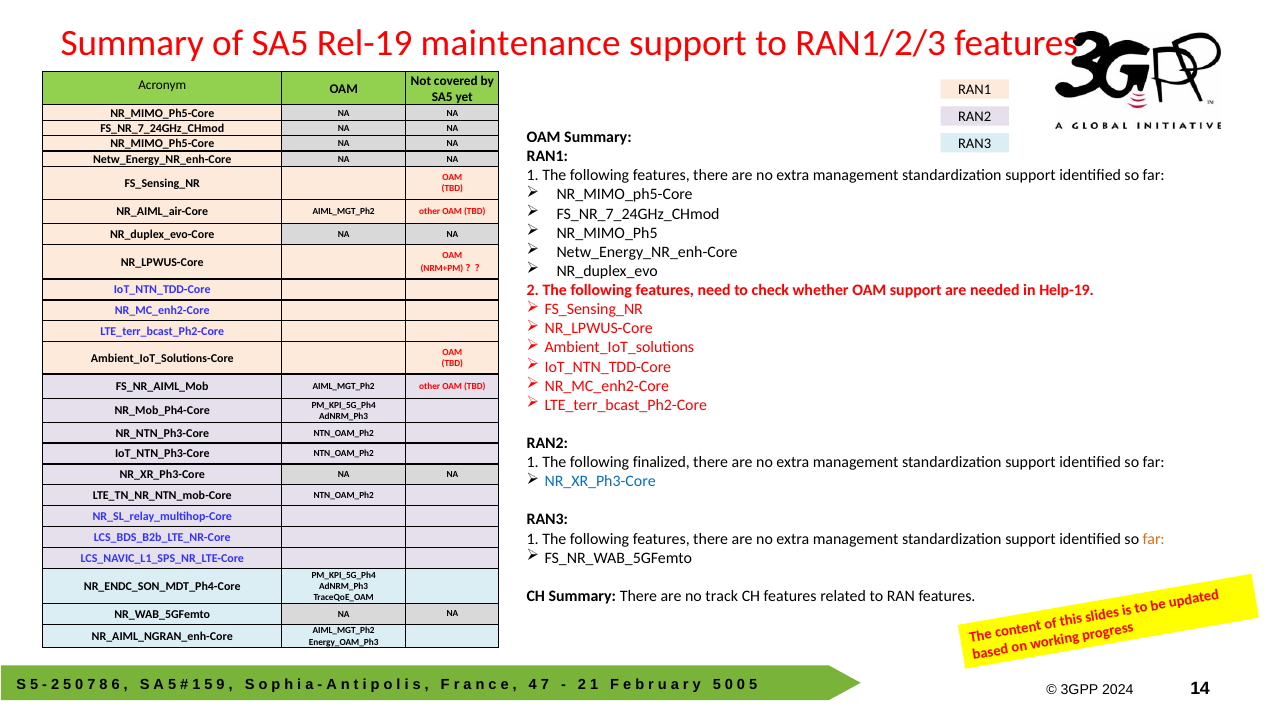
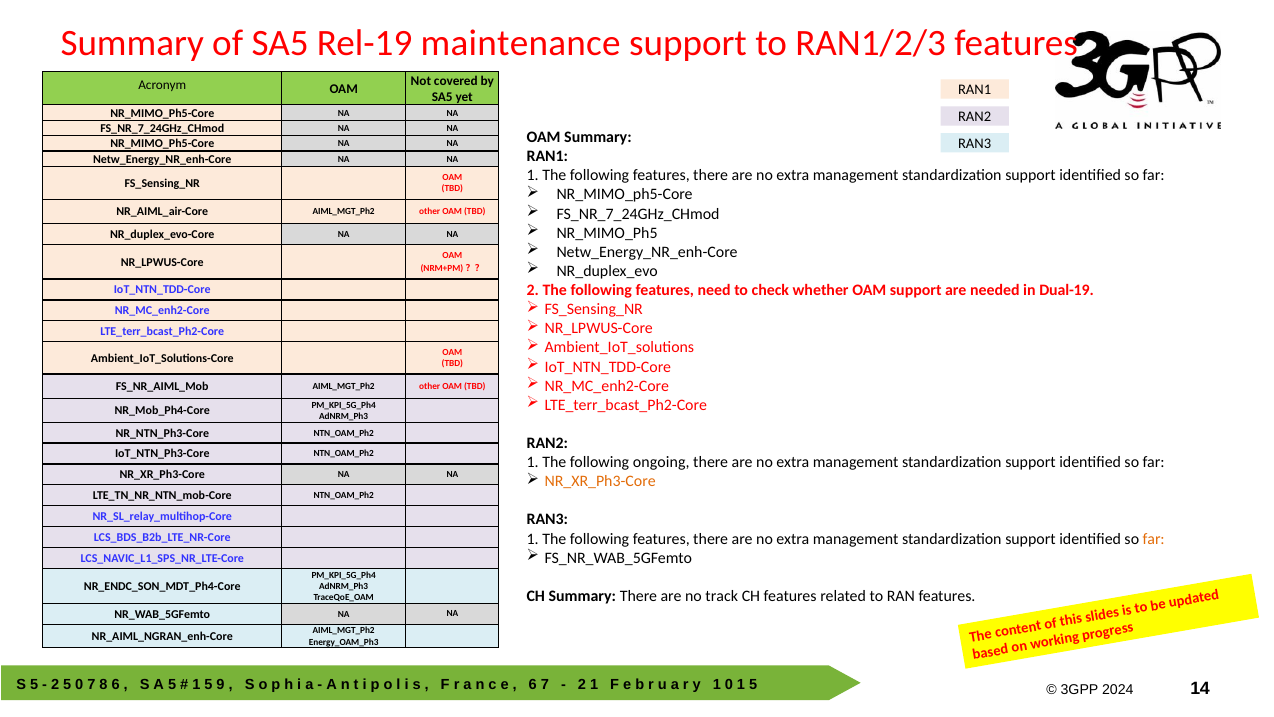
Help-19: Help-19 -> Dual-19 (1067, 290)
finalized: finalized -> ongoing (661, 462)
NR_XR_Ph3-Core colour: blue -> orange (600, 481)
4: 4 -> 6 (533, 684)
5: 5 -> 1 (717, 684)
0: 0 -> 1 (741, 684)
